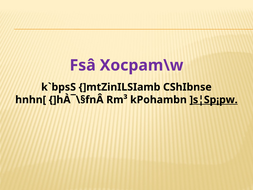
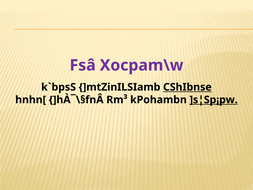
CShIbnse underline: none -> present (187, 87)
